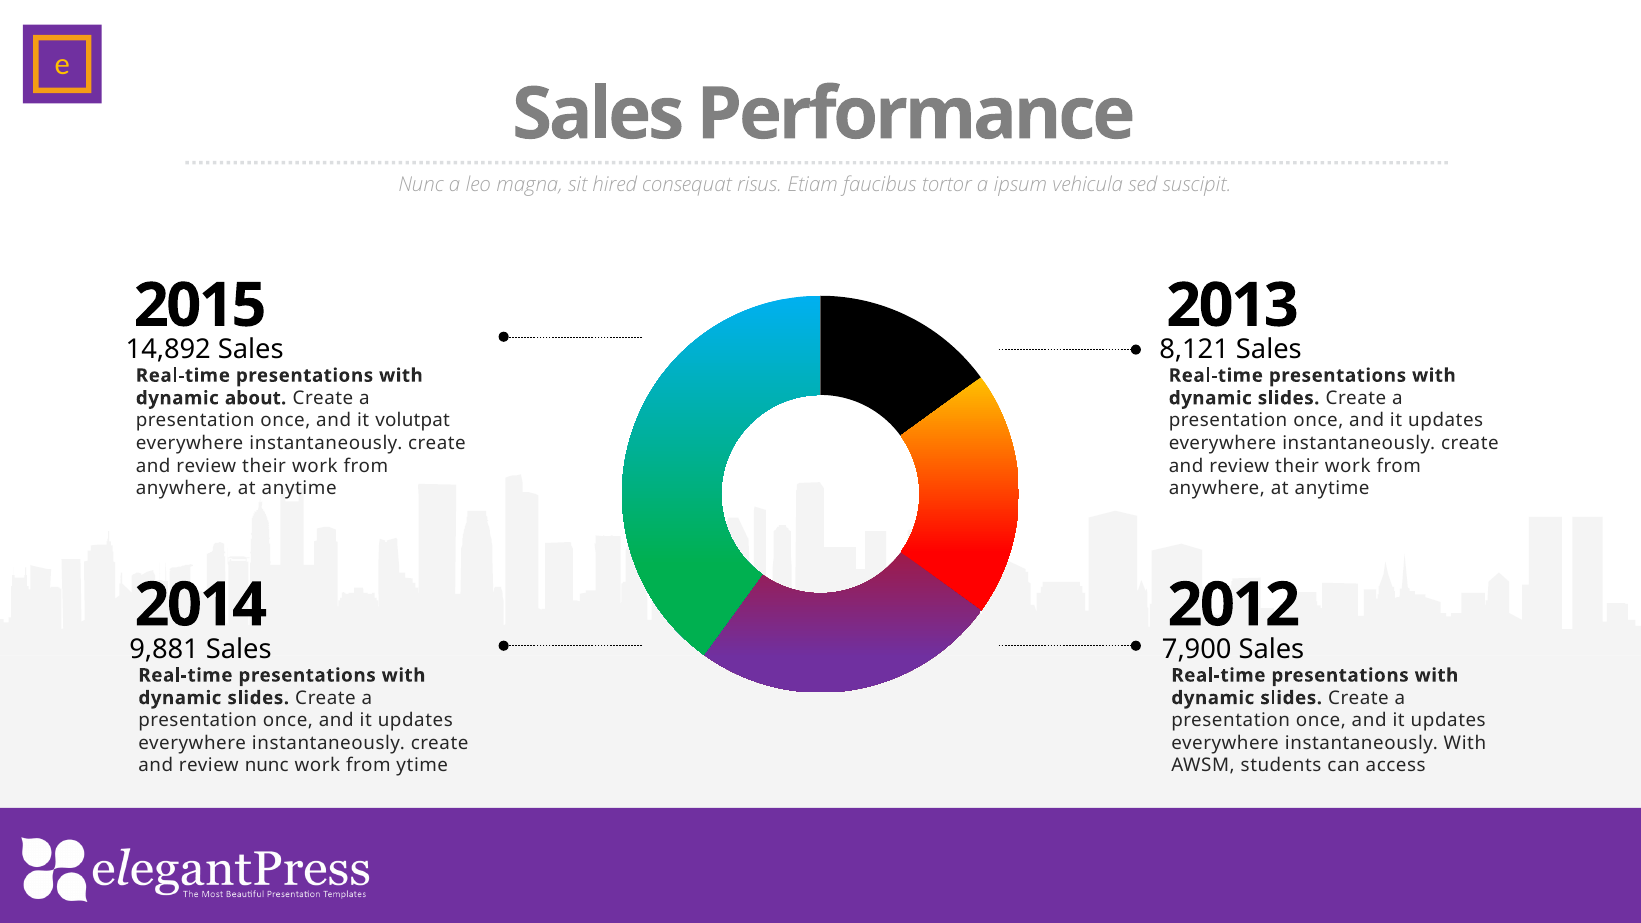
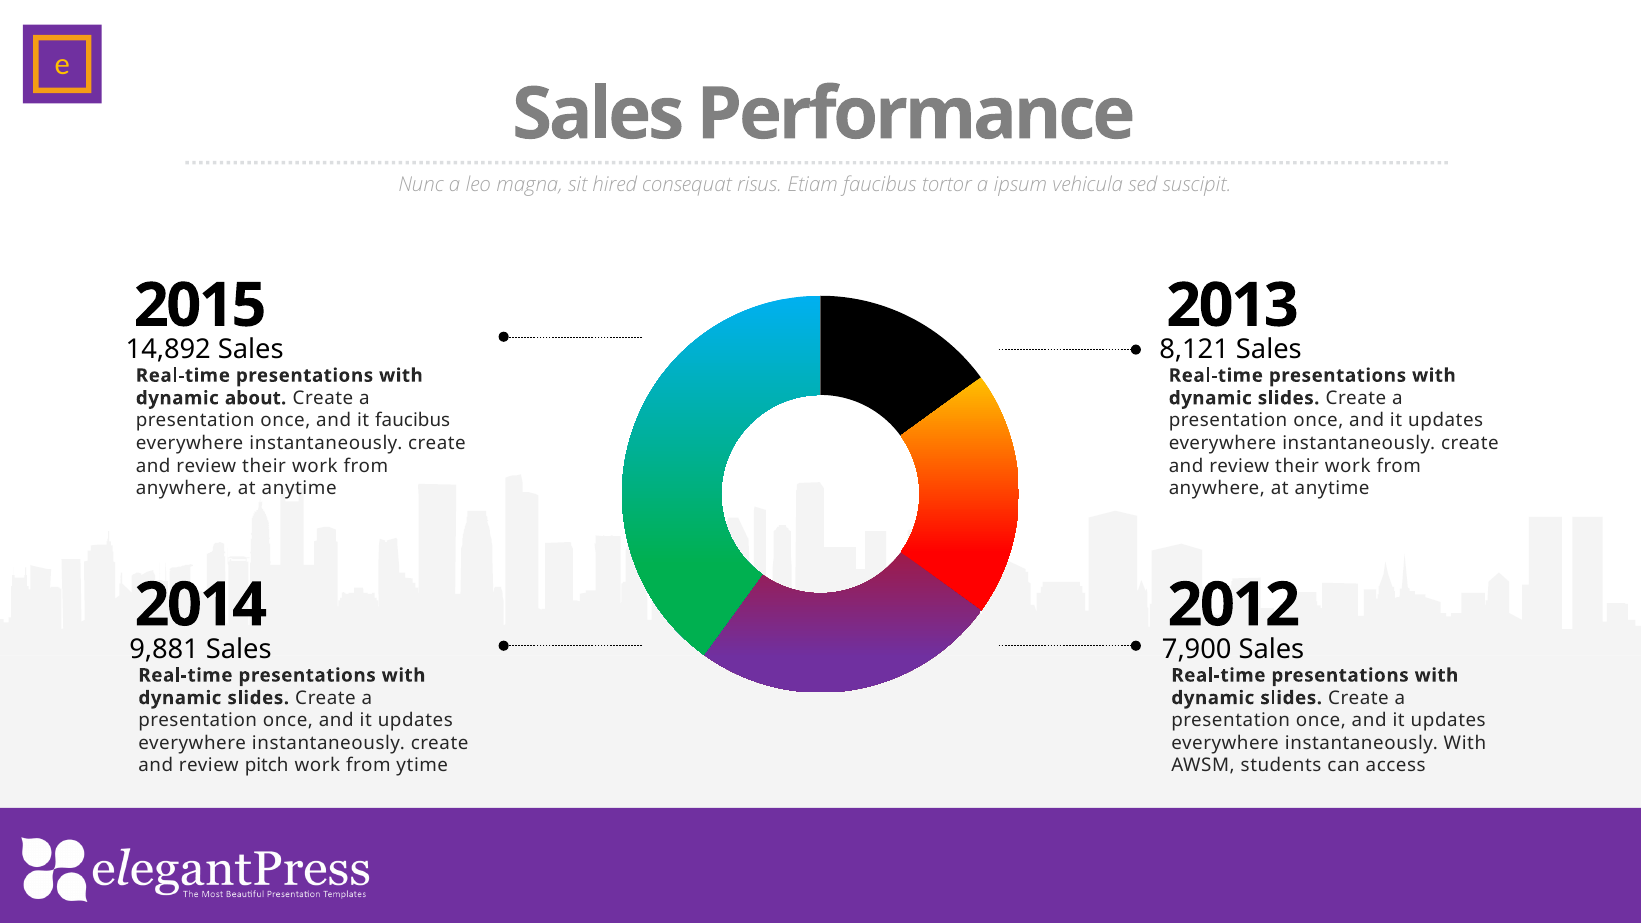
it volutpat: volutpat -> faucibus (413, 421)
review nunc: nunc -> pitch (267, 766)
